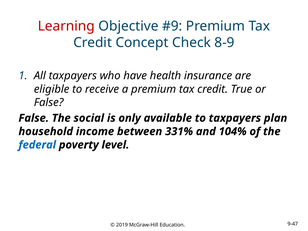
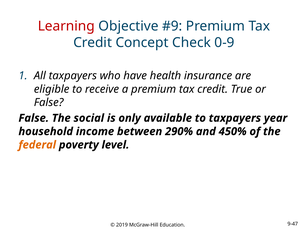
8-9: 8-9 -> 0-9 (224, 43)
plan: plan -> year (276, 118)
331%: 331% -> 290% (179, 131)
104%: 104% -> 450% (233, 131)
federal colour: blue -> orange (37, 145)
